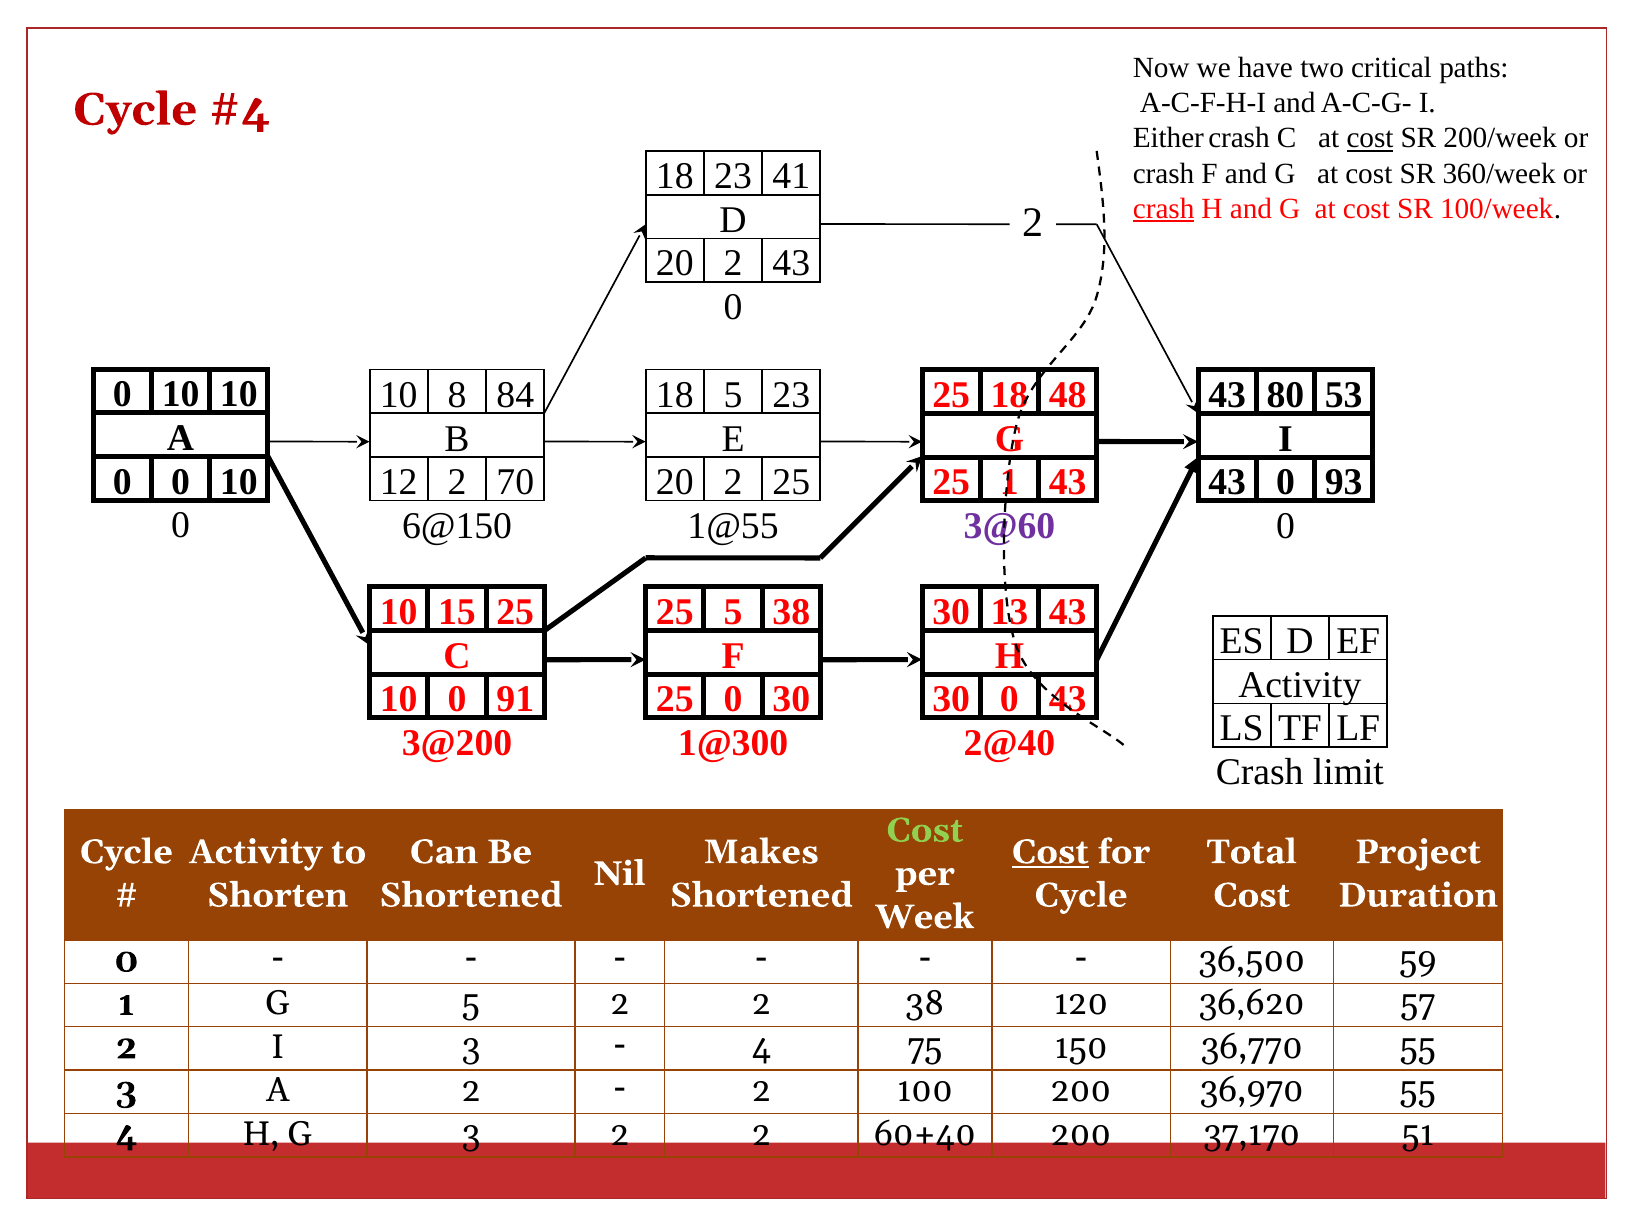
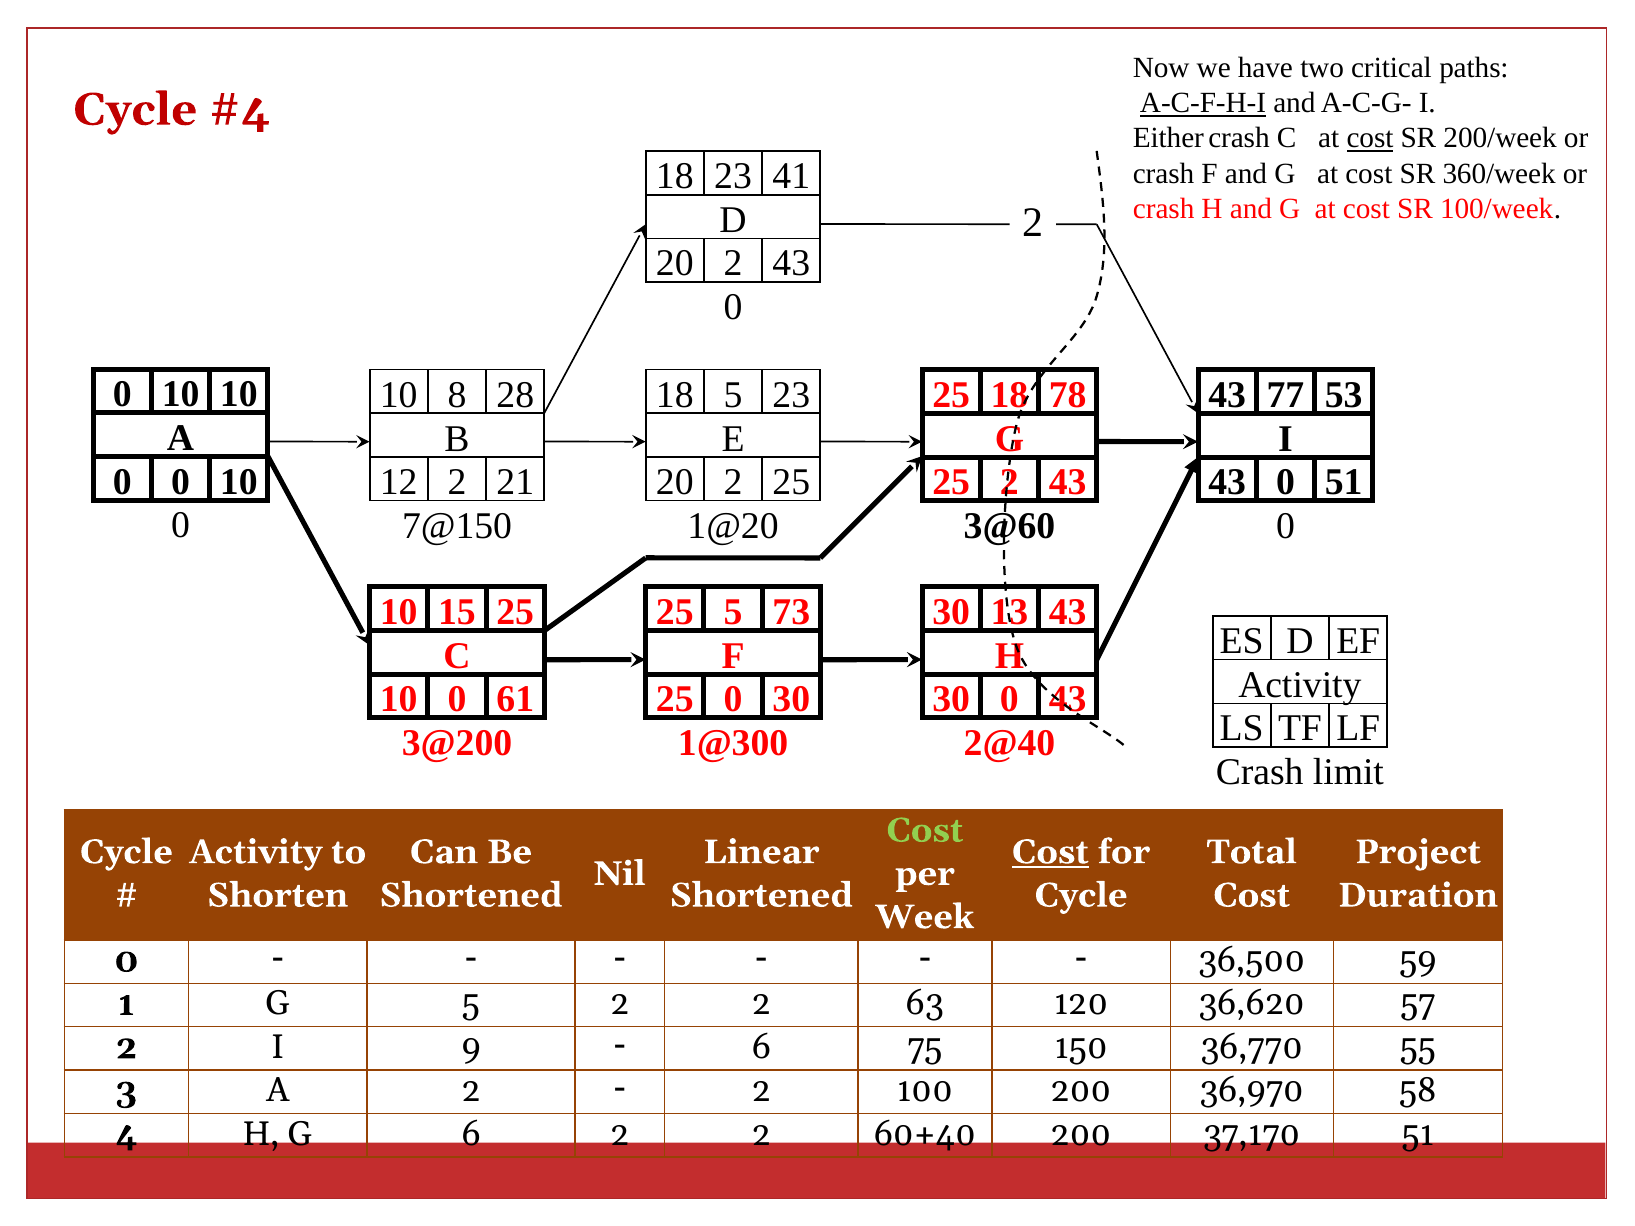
A-C-F-H-I underline: none -> present (1203, 103)
crash underline: present -> none (1164, 209)
84: 84 -> 28 (515, 395)
48: 48 -> 78 (1068, 395)
80: 80 -> 77 (1285, 395)
70: 70 -> 21 (515, 482)
25 1: 1 -> 2 (1009, 482)
0 93: 93 -> 51 (1344, 482)
6@150: 6@150 -> 7@150 (457, 526)
1@55: 1@55 -> 1@20 (733, 526)
3@60 colour: purple -> black (1009, 526)
5 38: 38 -> 73 (791, 612)
91: 91 -> 61 (515, 699)
Makes: Makes -> Linear (761, 852)
2 38: 38 -> 63 (925, 1004)
I 3: 3 -> 9 (471, 1047)
4: 4 -> 6 (762, 1047)
36,970 55: 55 -> 58 (1418, 1091)
G 3: 3 -> 6 (471, 1134)
